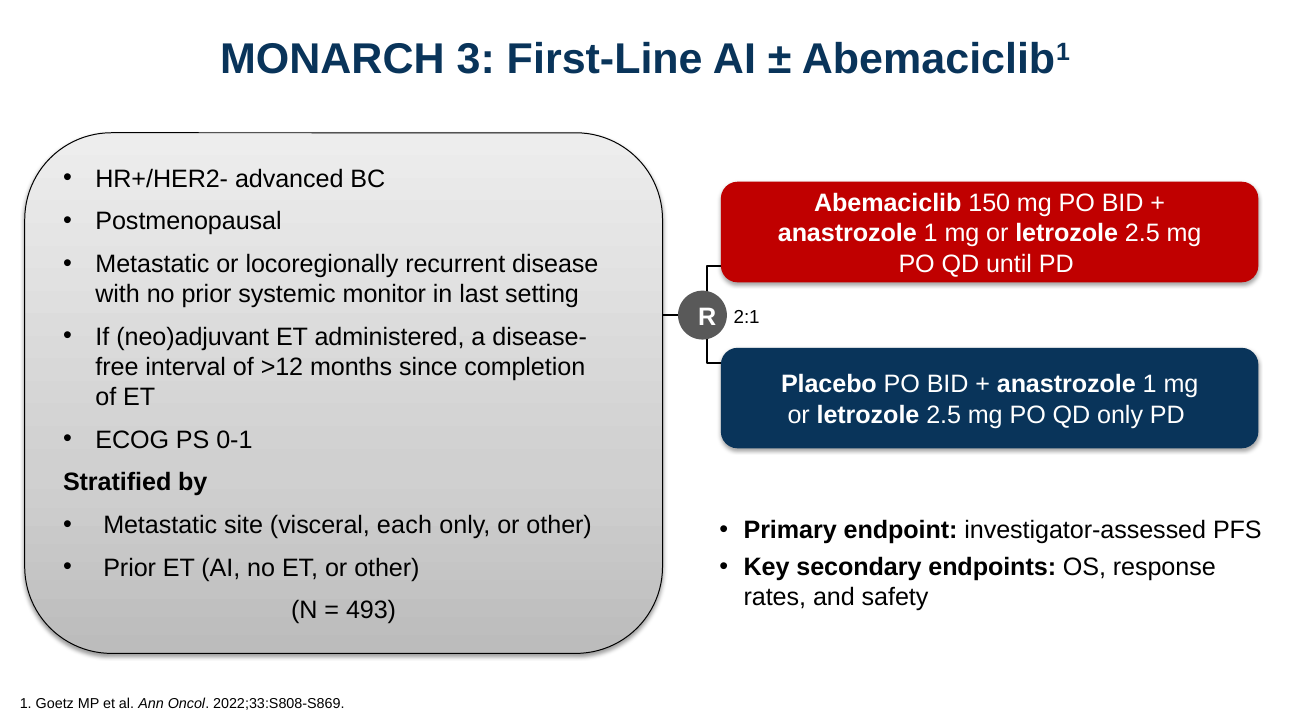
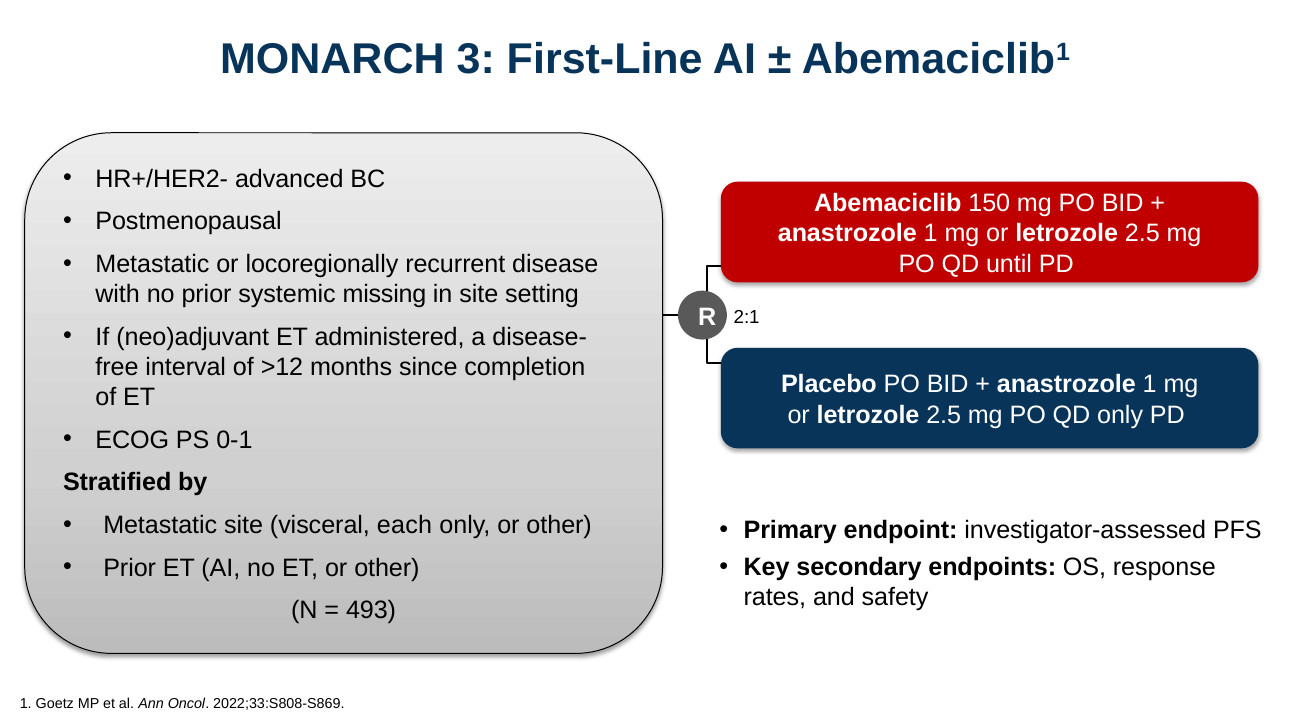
monitor: monitor -> missing (384, 294)
in last: last -> site (479, 294)
